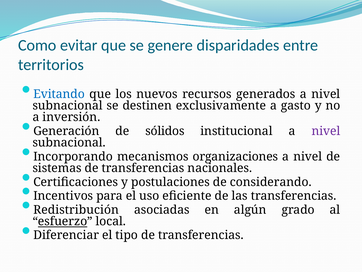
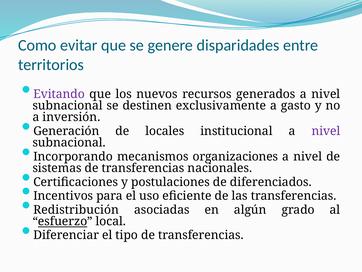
Evitando colour: blue -> purple (59, 94)
sólidos: sólidos -> locales (165, 131)
considerando: considerando -> diferenciados (271, 182)
